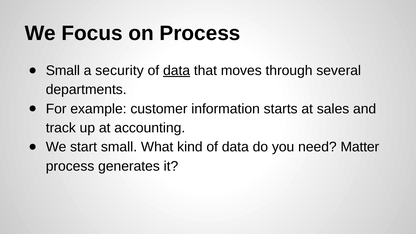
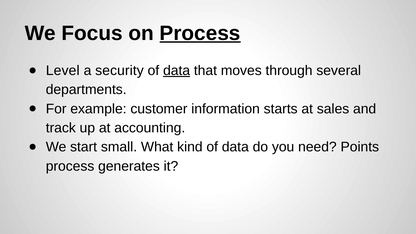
Process underline: none -> present (200, 33)
Small: Small -> Level (63, 71)
Matter: Matter -> Points (360, 147)
